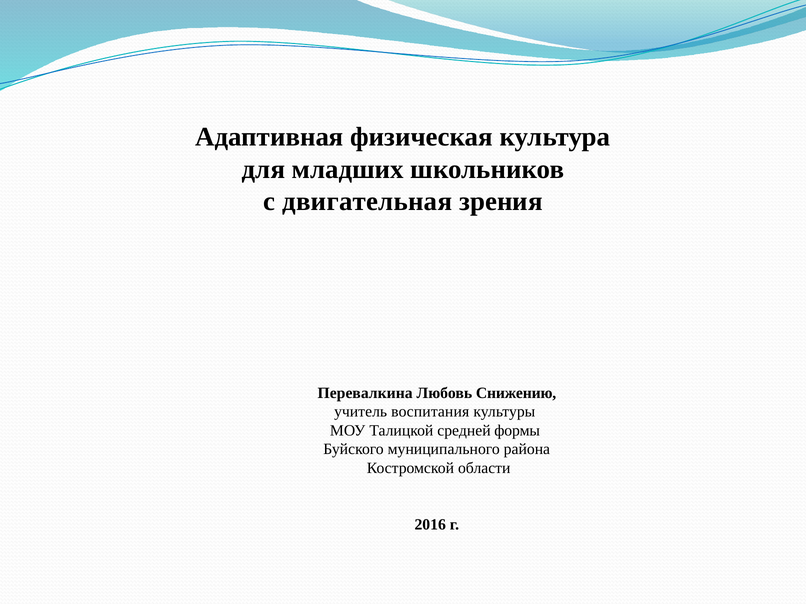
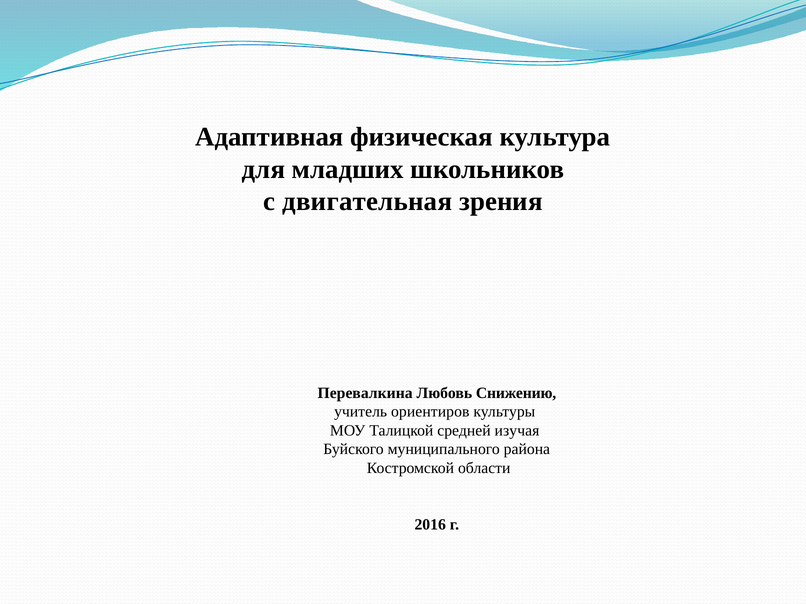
воспитания: воспитания -> ориентиров (430, 412)
формы: формы -> изучая (517, 431)
